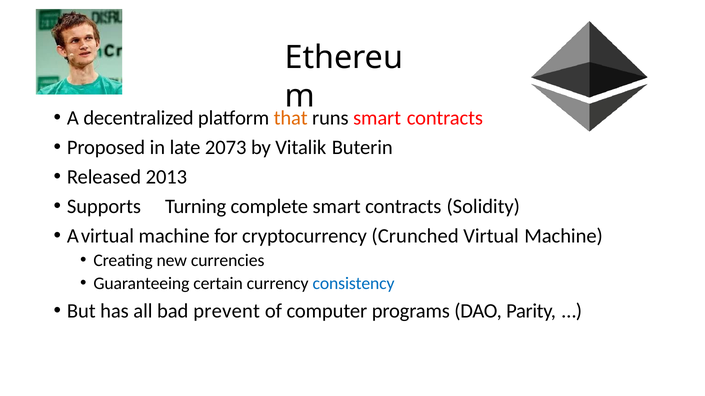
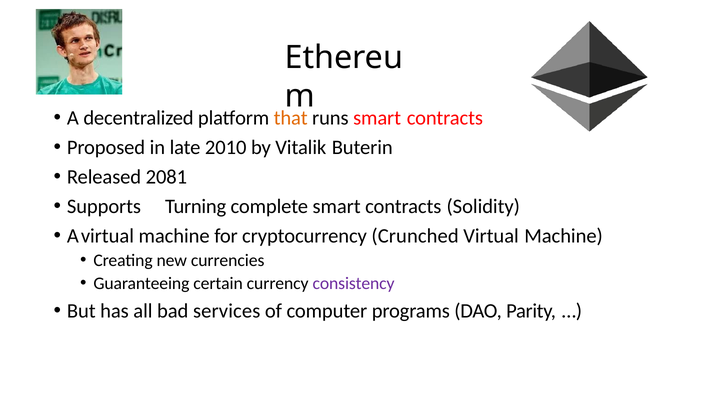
2073: 2073 -> 2010 (226, 148)
2013: 2013 -> 2081 (166, 177)
consistency colour: blue -> purple (354, 284)
prevent: prevent -> services (227, 311)
